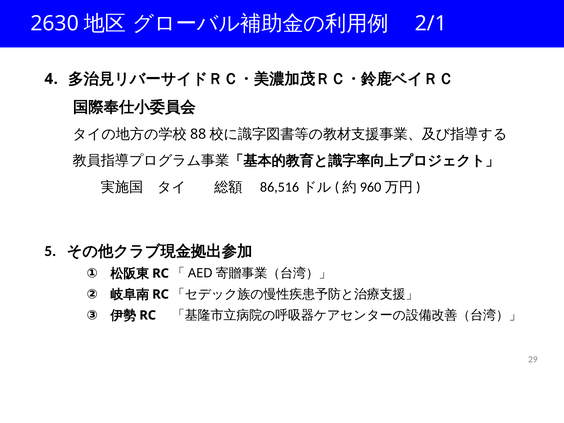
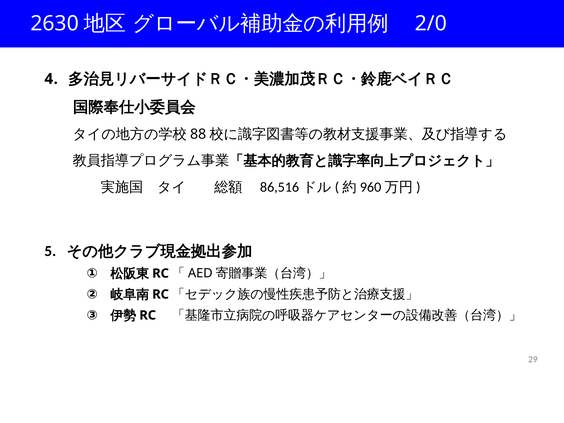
2/1: 2/1 -> 2/0 (431, 24)
